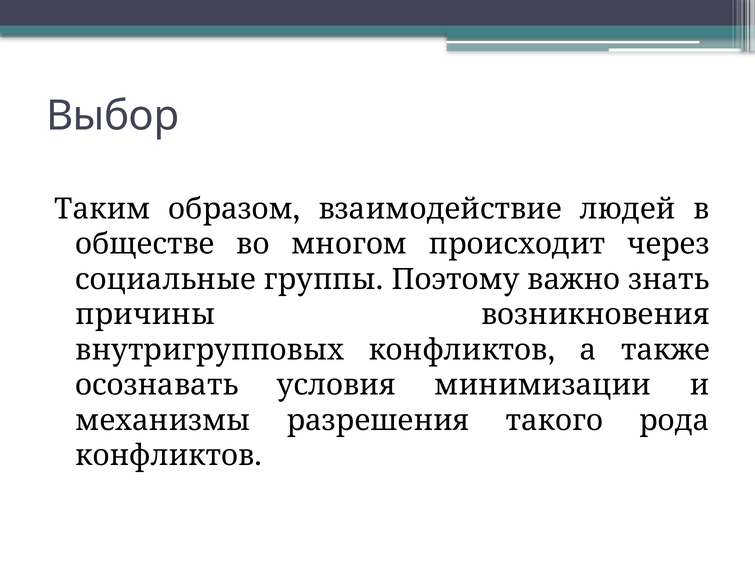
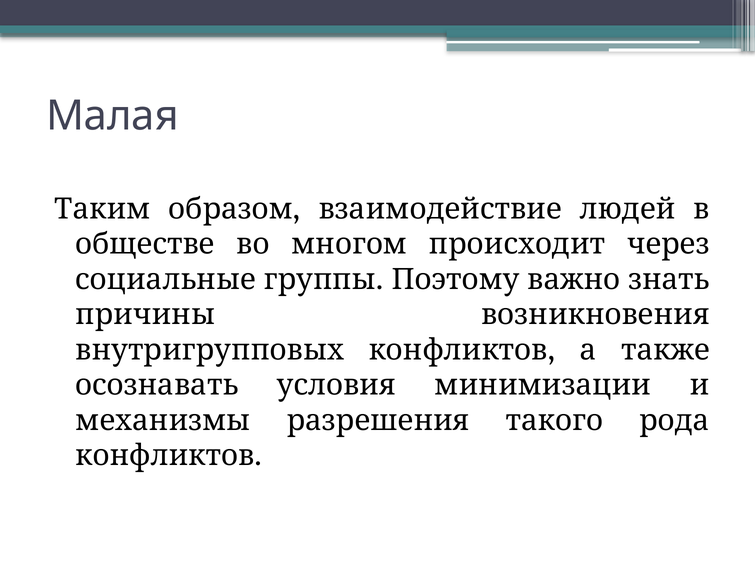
Выбор: Выбор -> Малая (112, 116)
